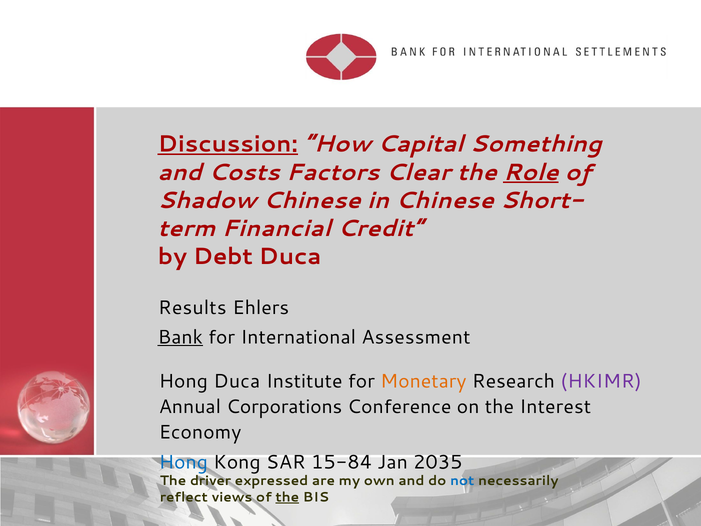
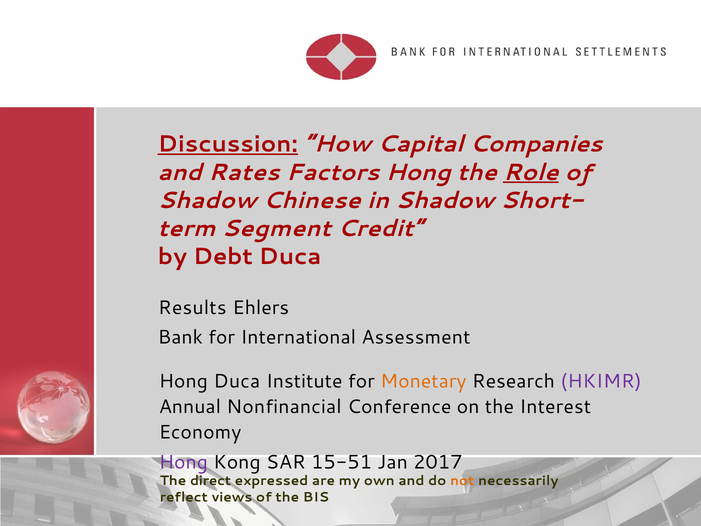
Something: Something -> Companies (536, 144)
Costs: Costs -> Rates (244, 172)
Factors Clear: Clear -> Hong (418, 172)
in Chinese: Chinese -> Shadow (445, 200)
Financial: Financial -> Segment (276, 228)
Bank underline: present -> none (180, 337)
Corporations: Corporations -> Nonfinancial (284, 407)
Hong colour: blue -> purple (183, 462)
15-84: 15-84 -> 15-51 (342, 462)
2035: 2035 -> 2017 (438, 462)
driver: driver -> direct (211, 481)
not colour: blue -> orange (462, 481)
the underline: present -> none (287, 497)
